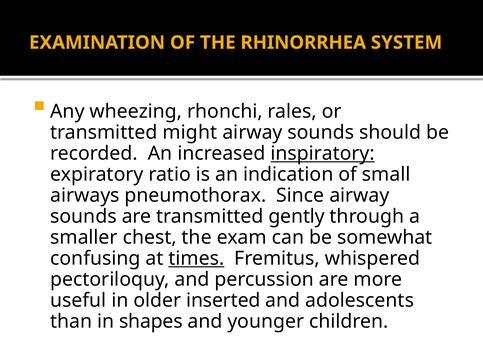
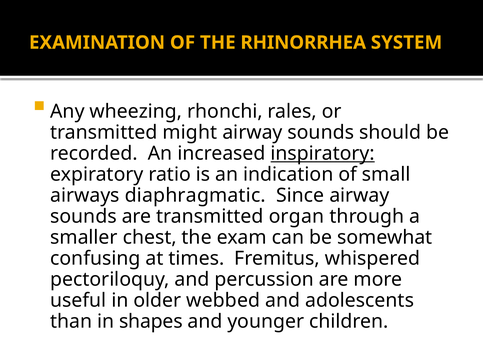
pneumothorax: pneumothorax -> diaphragmatic (195, 196)
gently: gently -> organ (296, 217)
times underline: present -> none (196, 259)
inserted: inserted -> webbed (223, 301)
